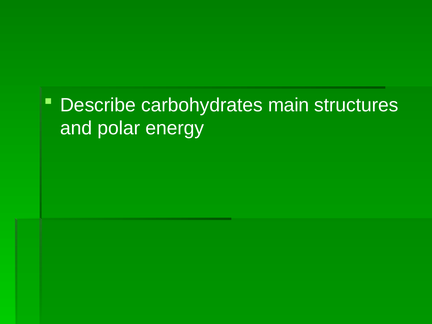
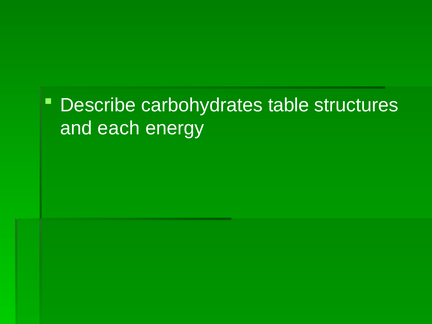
main: main -> table (289, 105)
polar: polar -> each (119, 128)
